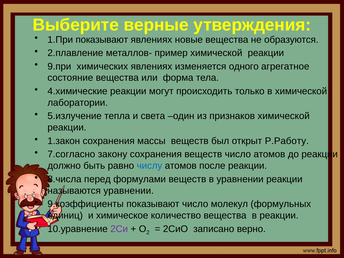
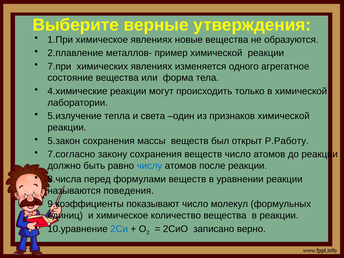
1.При показывают: показывают -> химическое (102, 40)
9.при: 9.при -> 7.при (59, 66)
1.закон: 1.закон -> 5.закон (64, 141)
называются уравнении: уравнении -> поведения (129, 191)
2Си colour: purple -> blue (119, 229)
